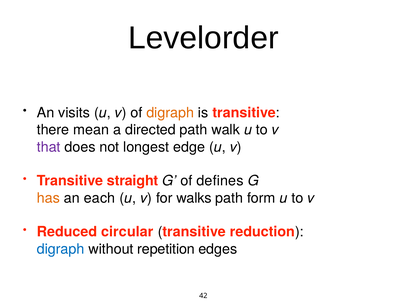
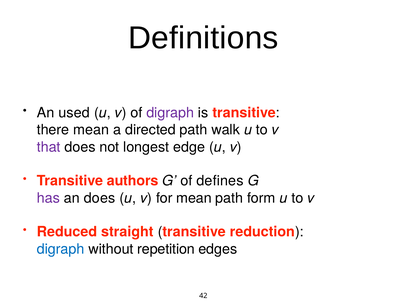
Levelorder: Levelorder -> Definitions (203, 38)
visits: visits -> used (74, 113)
digraph colour: orange -> purple (170, 113)
straight: straight -> authors (133, 181)
has colour: orange -> purple (48, 198)
an each: each -> does (100, 198)
for walks: walks -> mean (194, 198)
circular: circular -> straight (127, 232)
